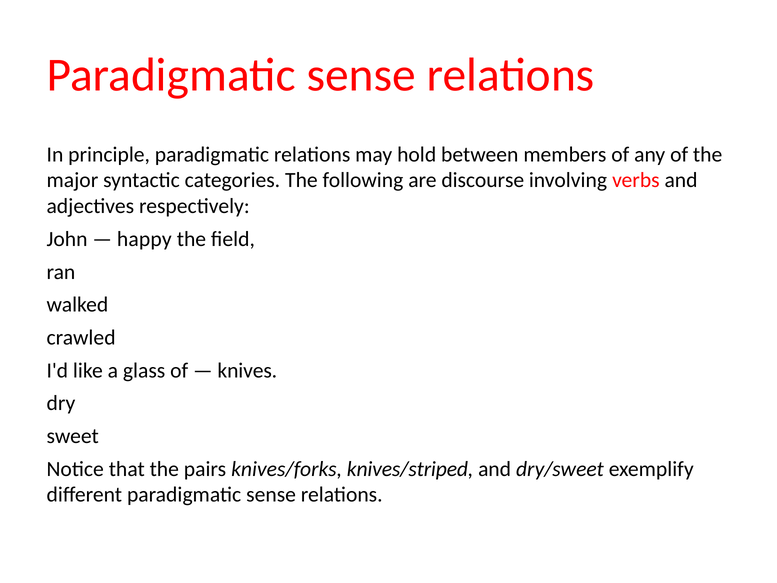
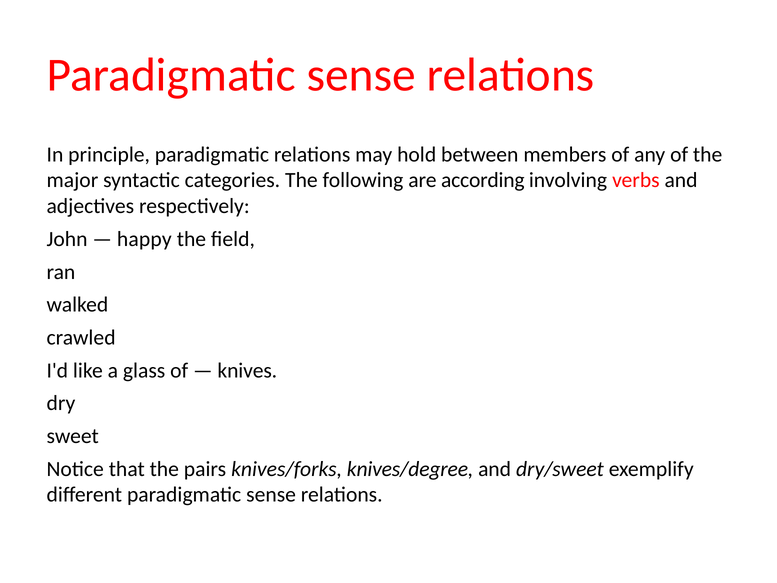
discourse: discourse -> according (483, 180)
knives/striped: knives/striped -> knives/degree (410, 469)
